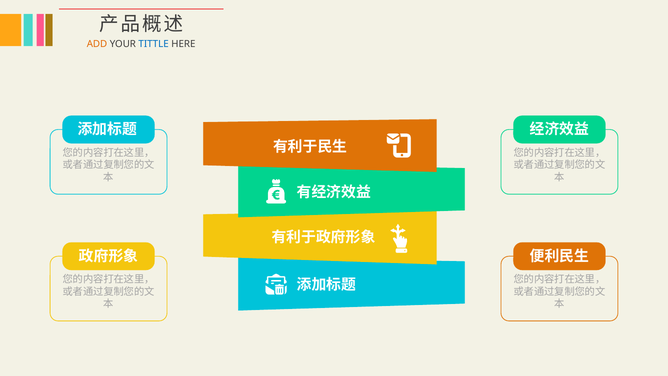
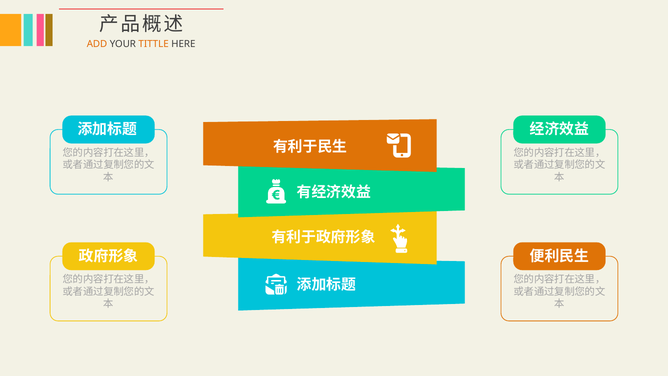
TITTLE colour: blue -> orange (154, 44)
